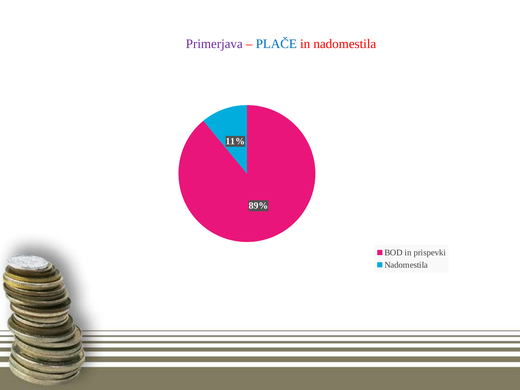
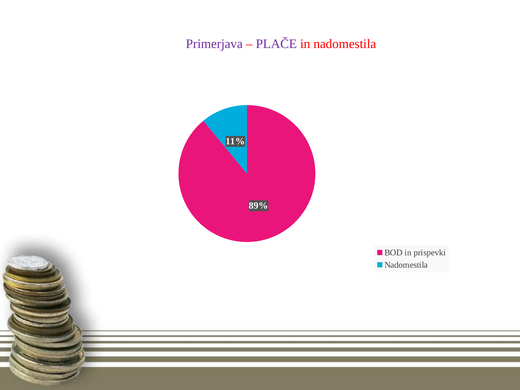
PLAČE colour: blue -> purple (276, 44)
